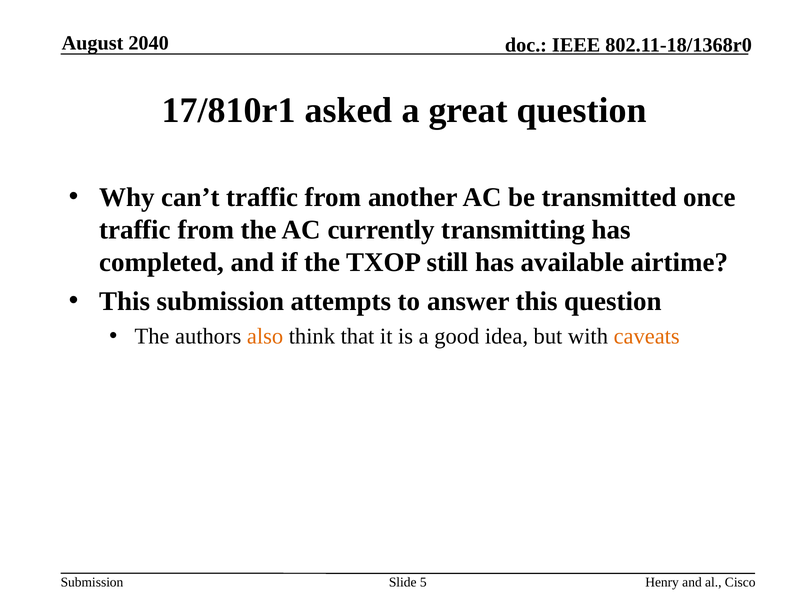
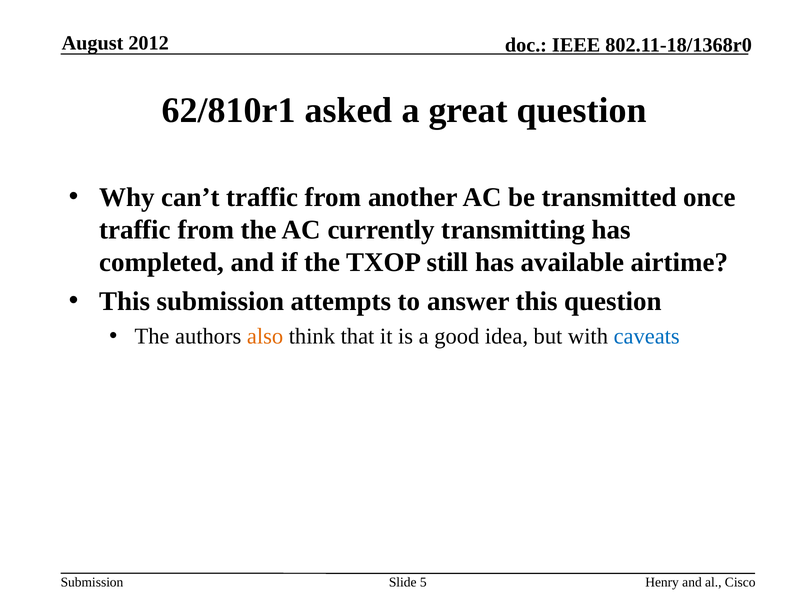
2040: 2040 -> 2012 (149, 43)
17/810r1: 17/810r1 -> 62/810r1 (229, 110)
caveats colour: orange -> blue (647, 336)
